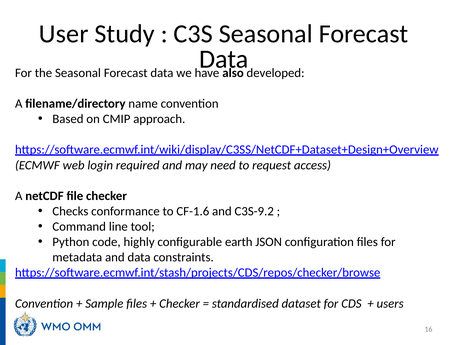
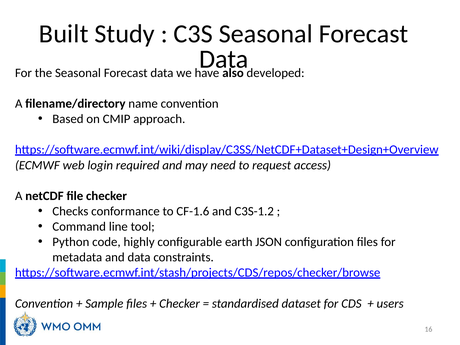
User: User -> Built (64, 34)
C3S-9.2: C3S-9.2 -> C3S-1.2 (254, 211)
